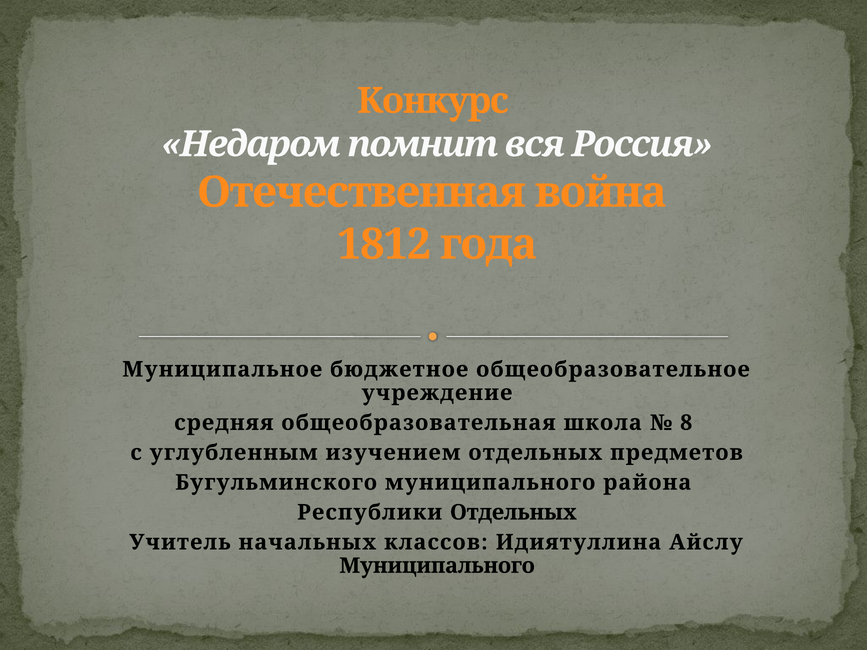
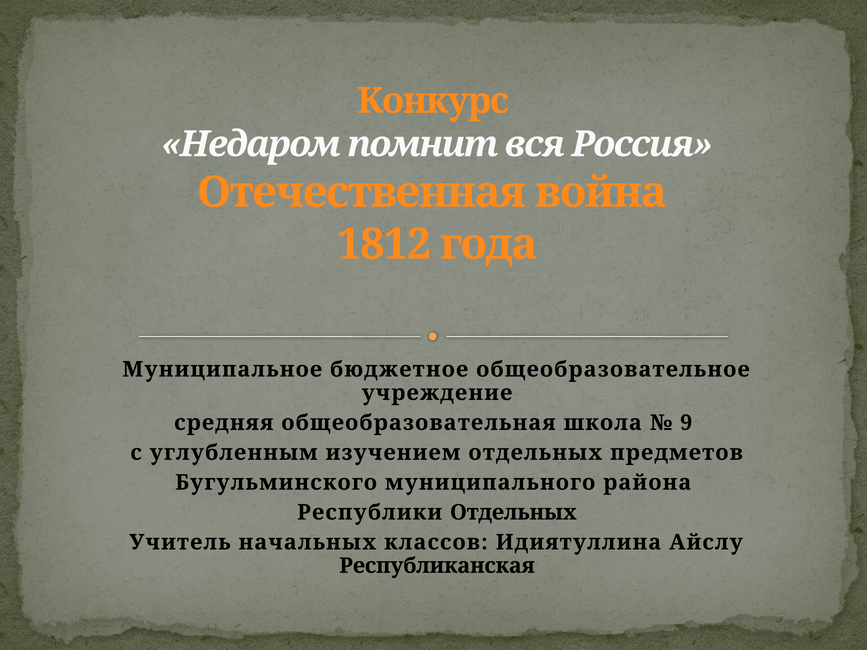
8: 8 -> 9 (686, 423)
Муниципального: Муниципального -> Республиканская (437, 566)
